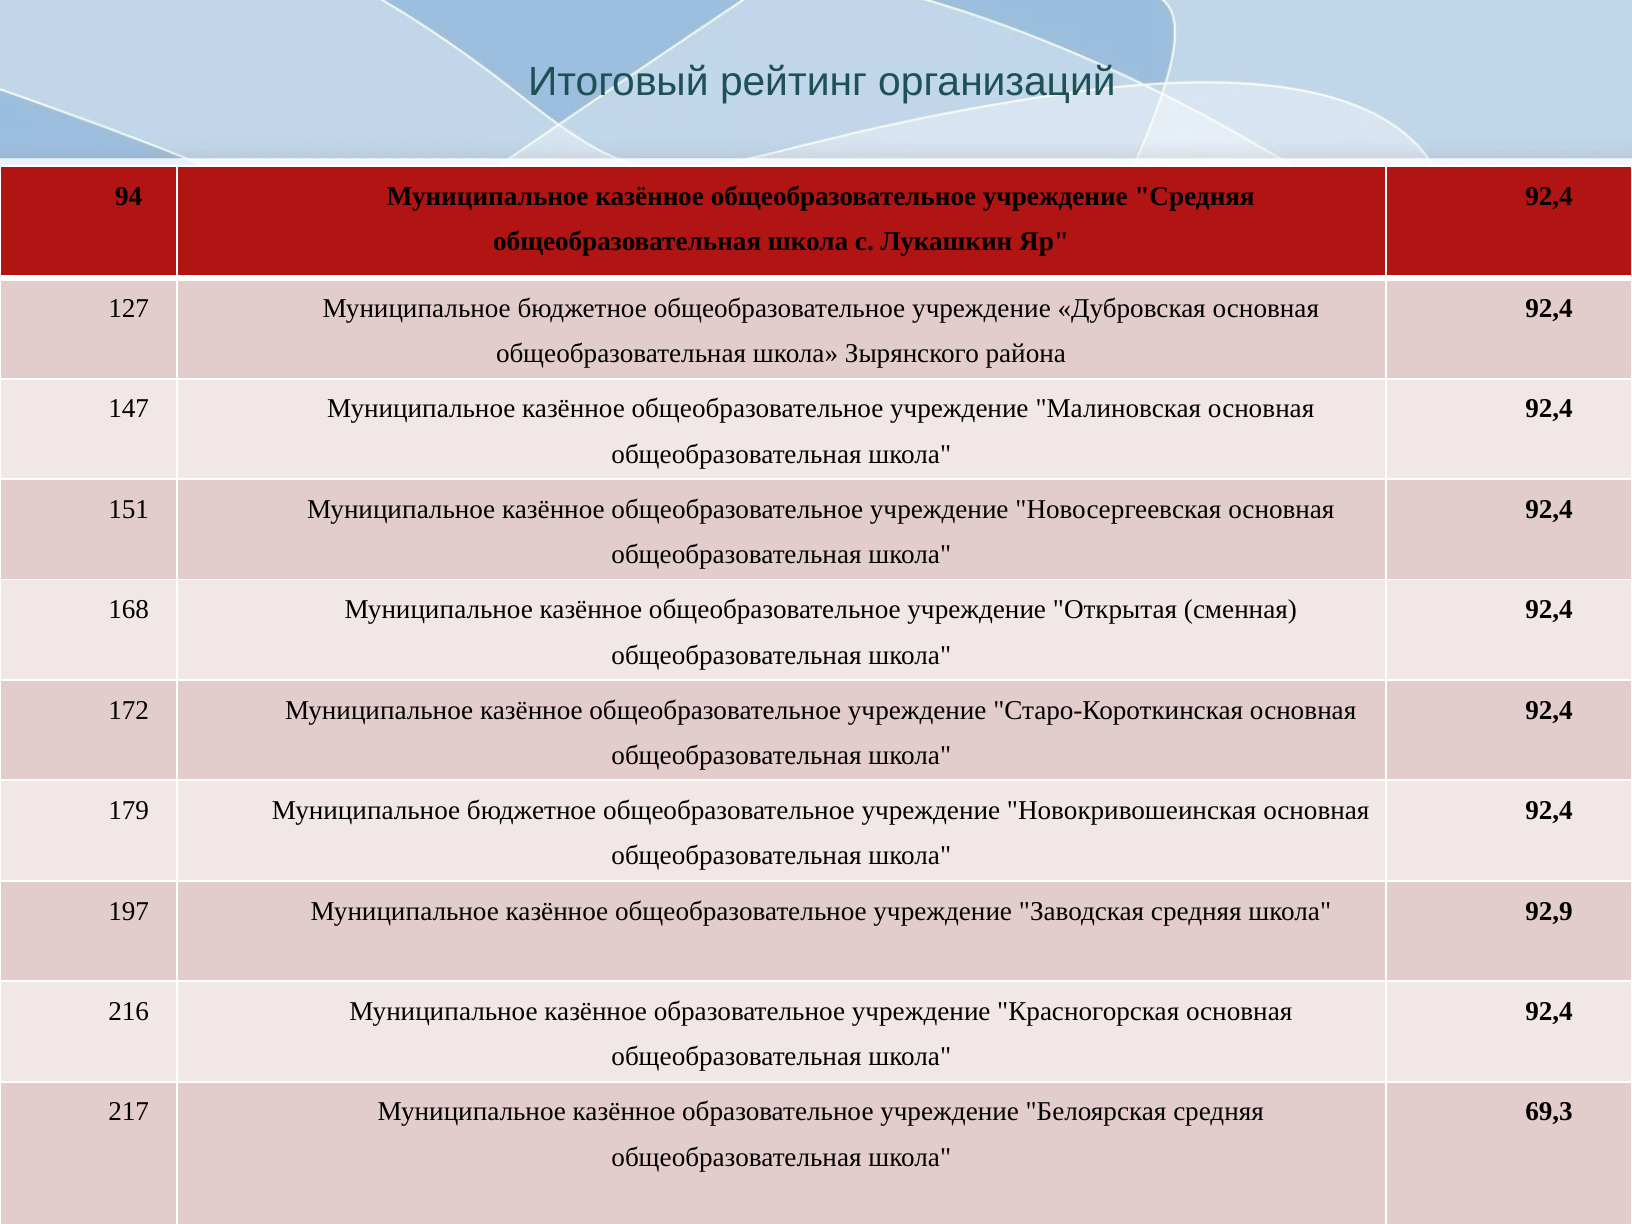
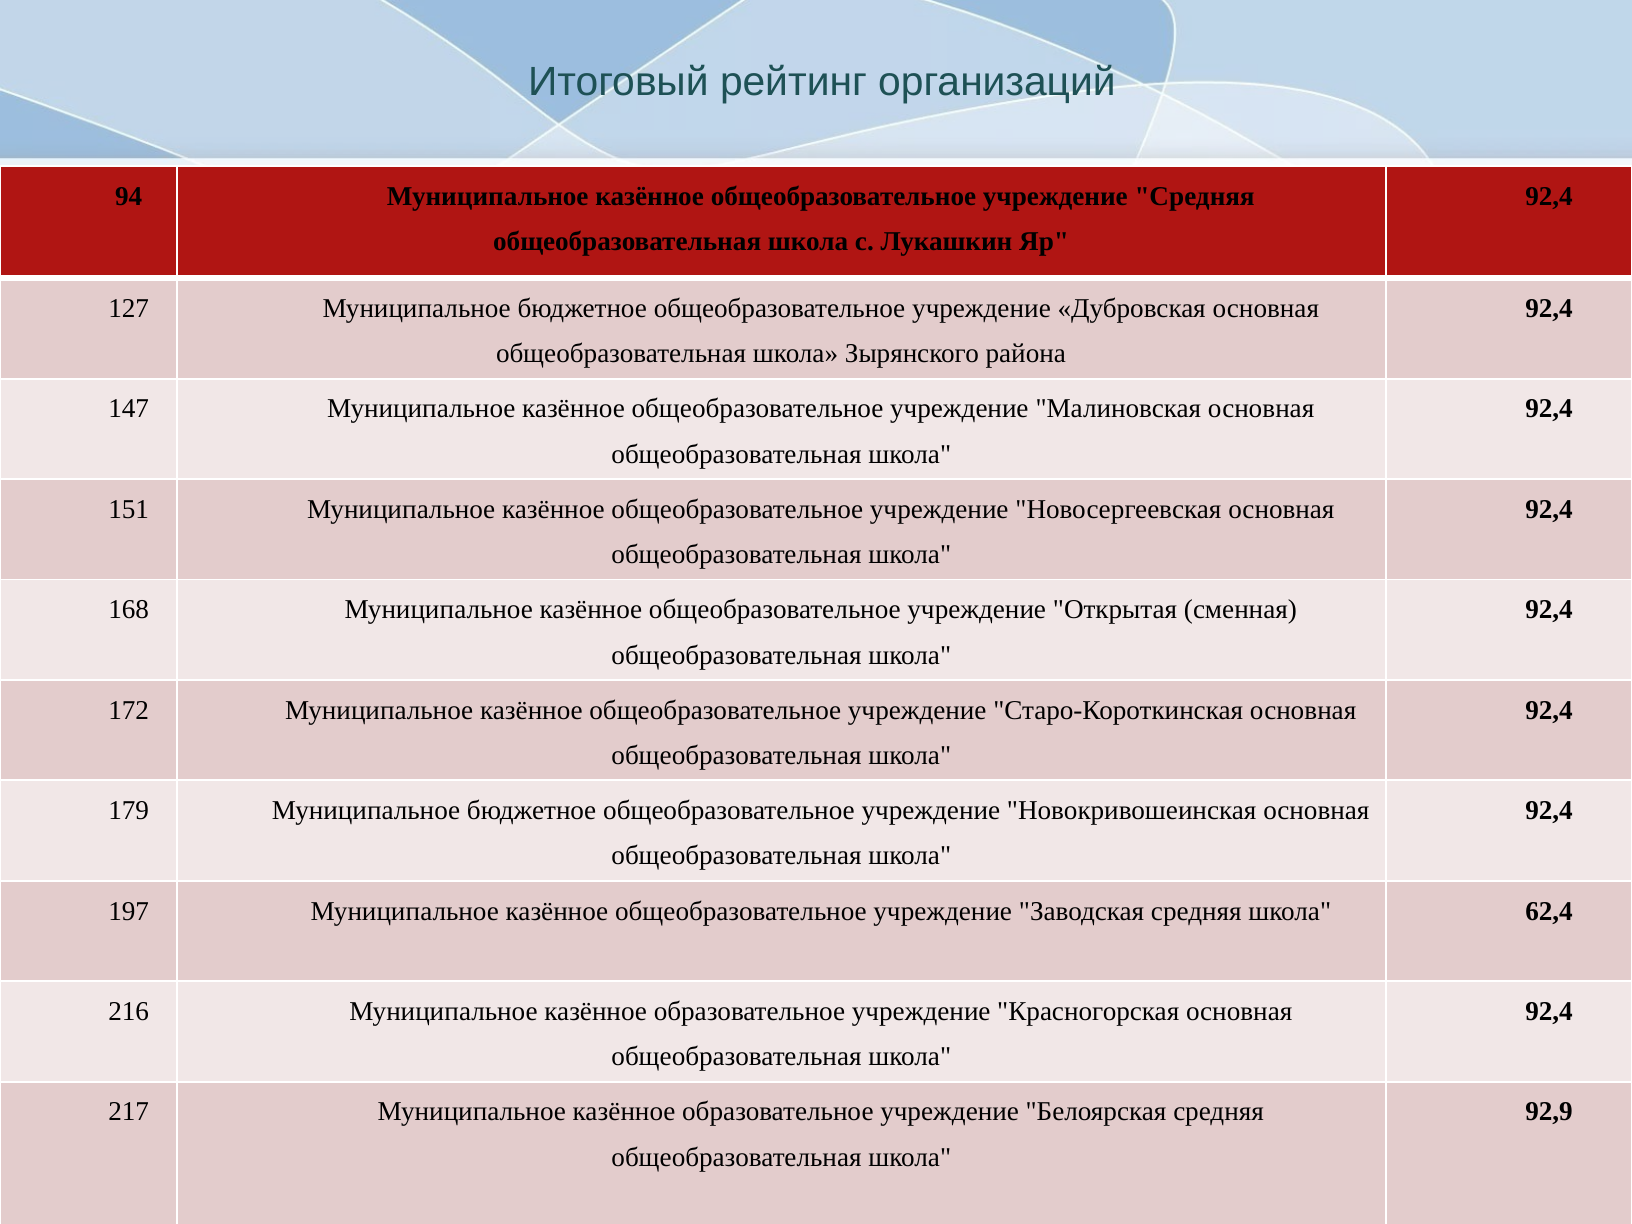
92,9: 92,9 -> 62,4 (1549, 911)
69,3: 69,3 -> 92,9 (1549, 1112)
